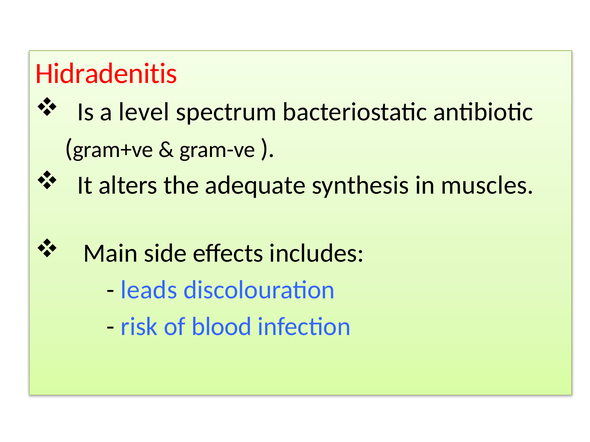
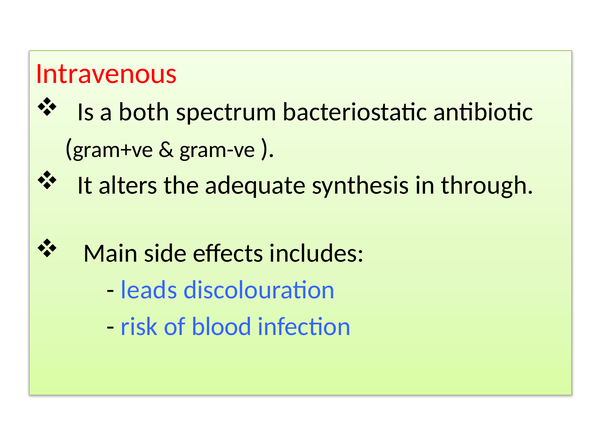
Hidradenitis: Hidradenitis -> Intravenous (106, 73)
level: level -> both (144, 112)
muscles: muscles -> through (487, 185)
